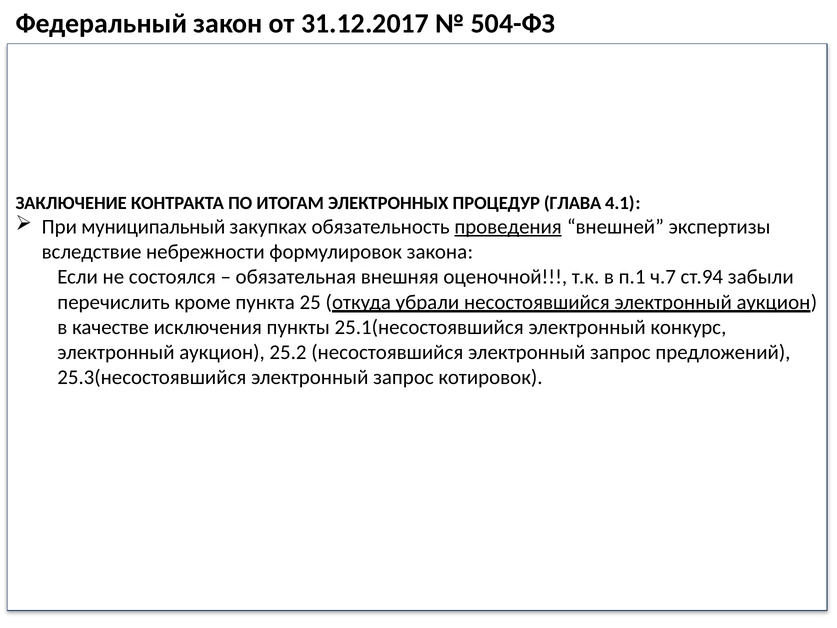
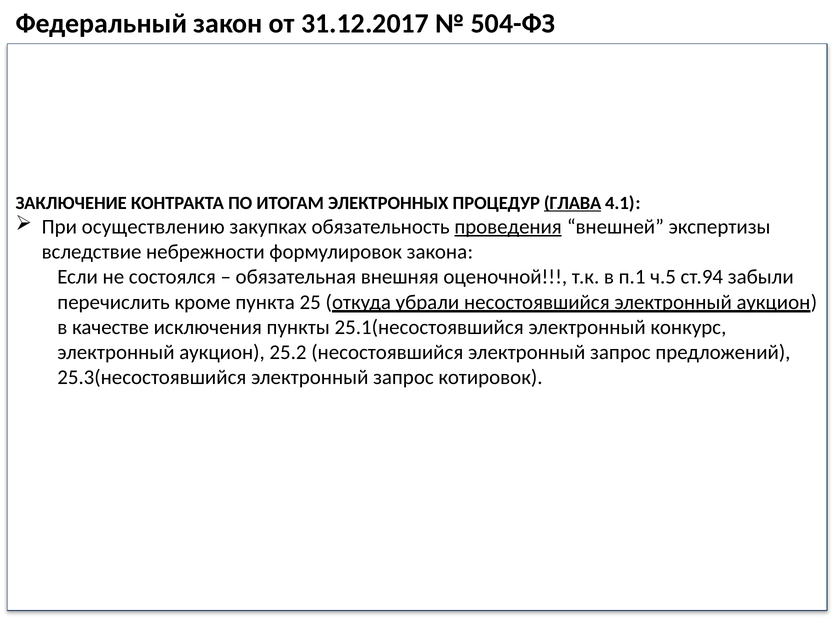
ГЛАВА underline: none -> present (573, 203)
муниципальный: муниципальный -> осуществлению (153, 227)
ч.7: ч.7 -> ч.5 (663, 277)
